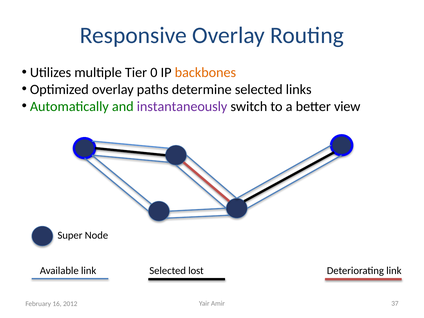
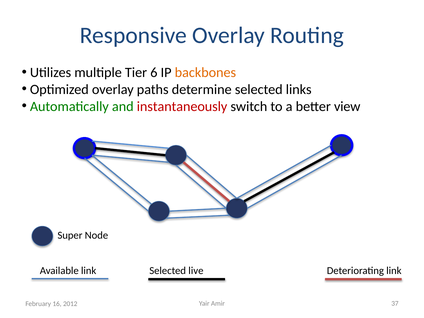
0: 0 -> 6 (154, 72)
instantaneously colour: purple -> red (182, 106)
lost: lost -> live (196, 271)
